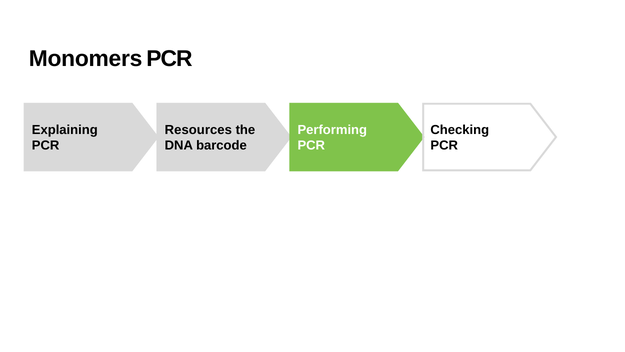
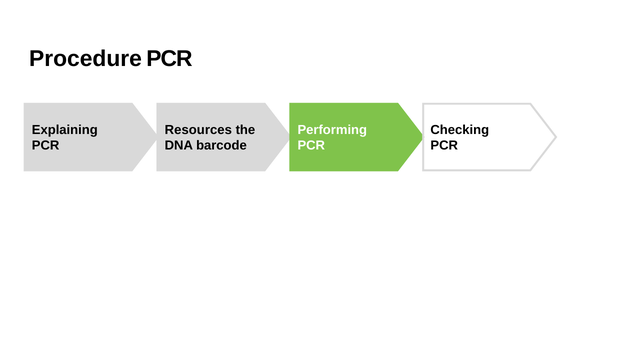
Monomers: Monomers -> Procedure (85, 59)
